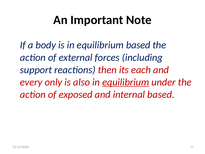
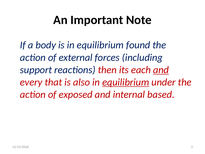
equilibrium based: based -> found (138, 45)
and underline: none -> present (161, 70)
only: only -> that (53, 82)
